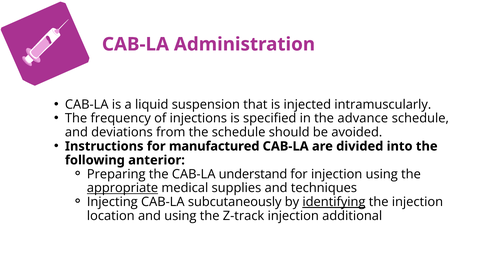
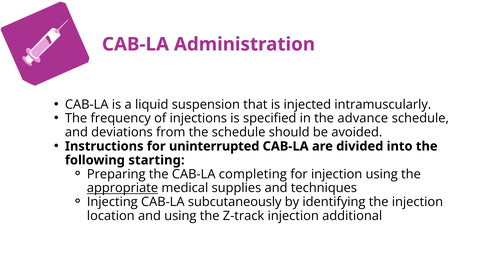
manufactured: manufactured -> uninterrupted (214, 146)
anterior: anterior -> starting (156, 160)
understand: understand -> completing (253, 174)
identifying underline: present -> none (334, 202)
